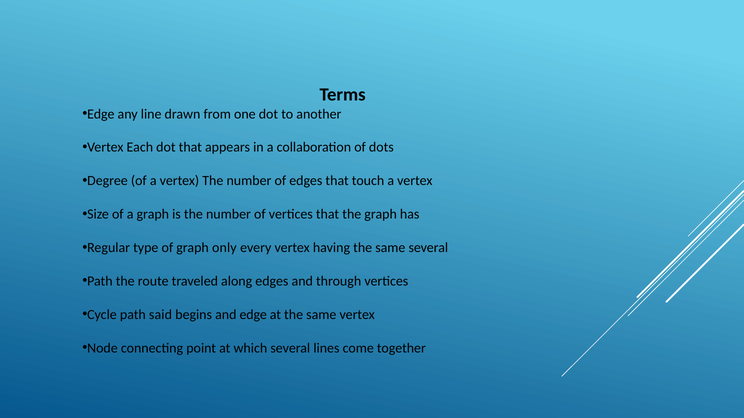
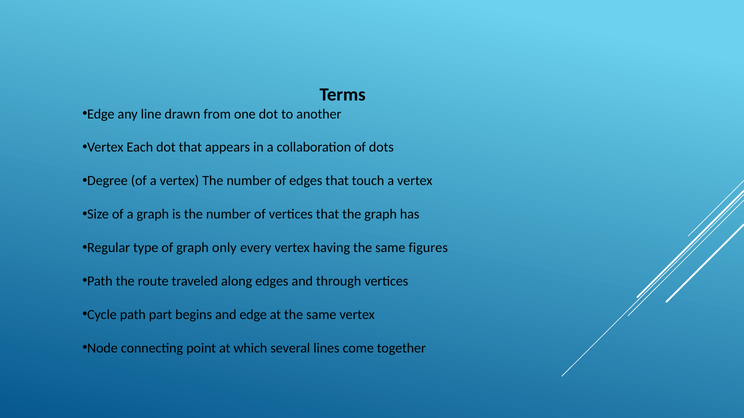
same several: several -> figures (428, 248)
said: said -> part (161, 315)
